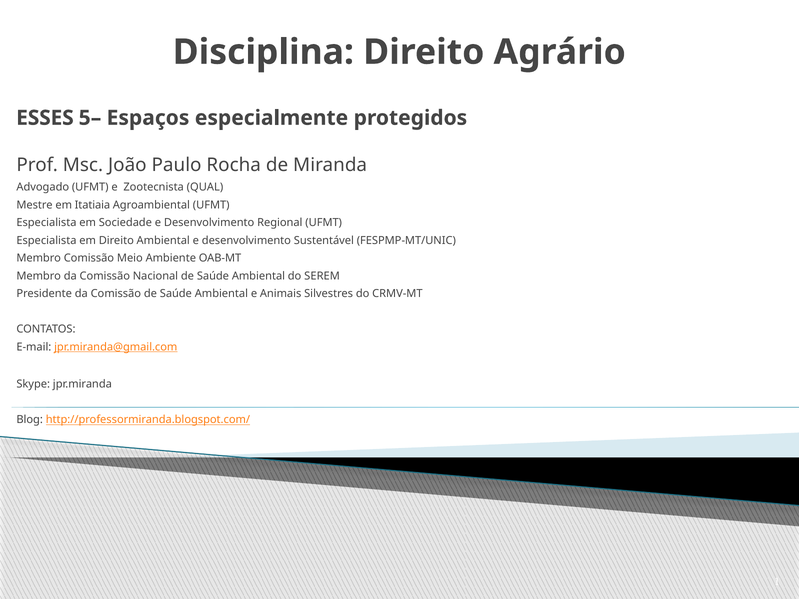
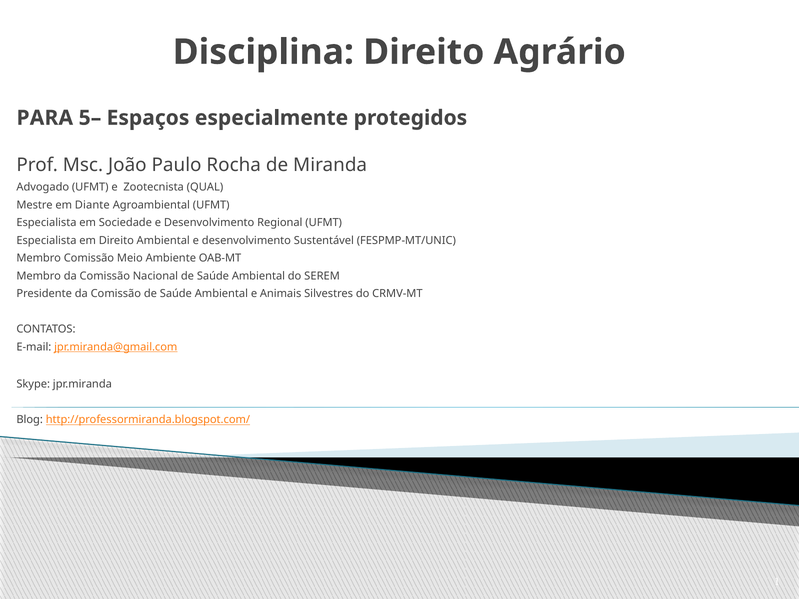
ESSES: ESSES -> PARA (45, 118)
Itatiaia: Itatiaia -> Diante (92, 205)
